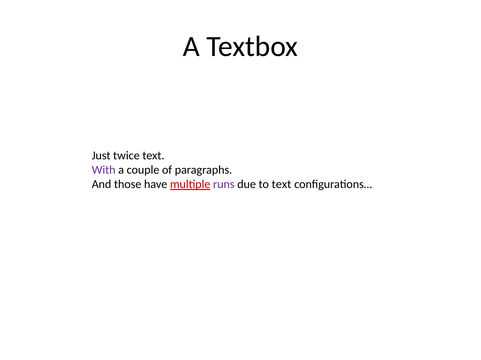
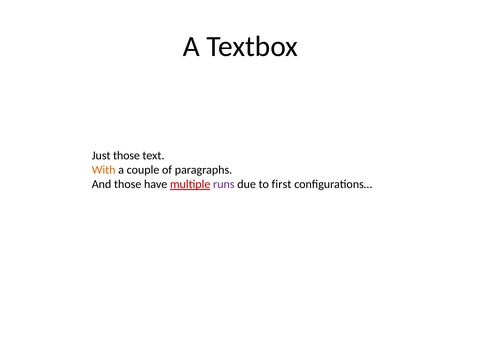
Just twice: twice -> those (127, 156)
With colour: purple -> orange (104, 170)
to text: text -> first (282, 185)
